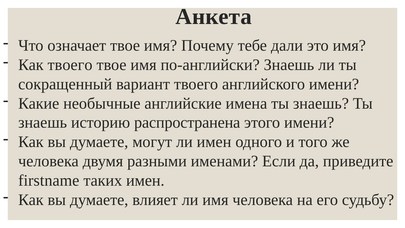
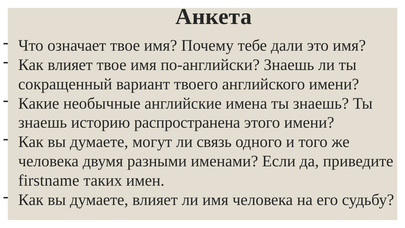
Как твоего: твоего -> влияет (70, 65)
ли имен: имен -> связь (214, 142)
